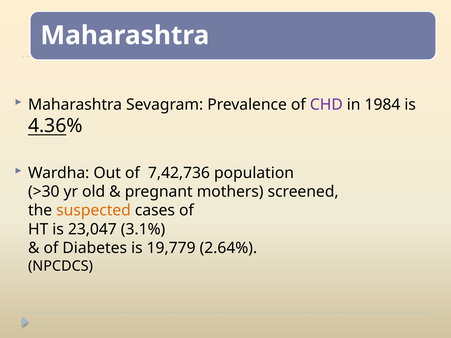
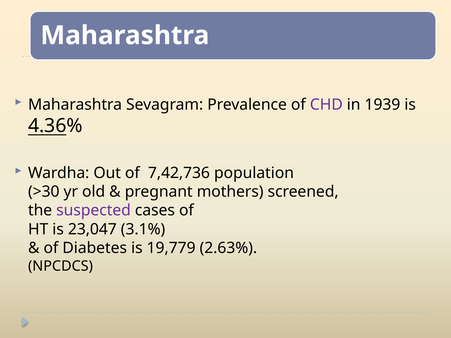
1984: 1984 -> 1939 (382, 105)
suspected colour: orange -> purple (94, 211)
2.64%: 2.64% -> 2.63% (228, 248)
